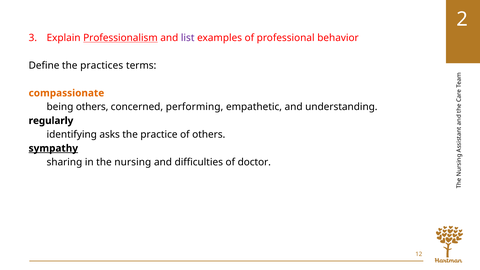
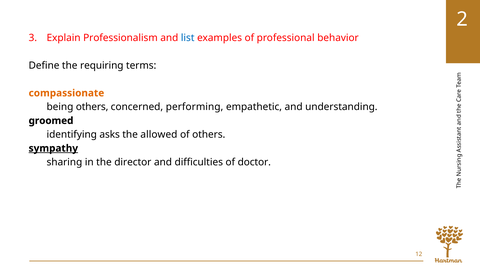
Professionalism underline: present -> none (120, 38)
list colour: purple -> blue (188, 38)
practices: practices -> requiring (102, 65)
regularly: regularly -> groomed (51, 121)
practice: practice -> allowed (159, 134)
nursing: nursing -> director (133, 162)
